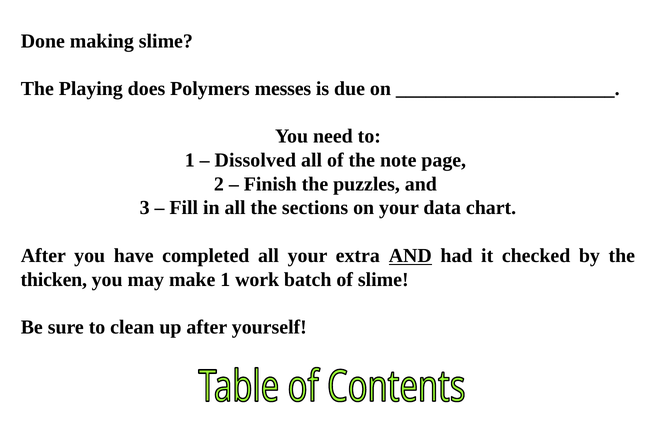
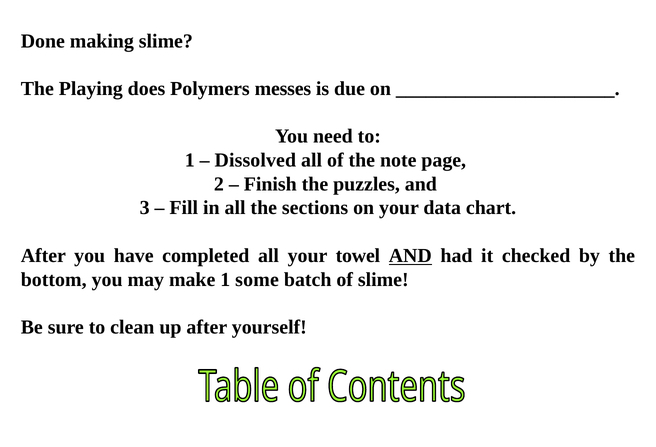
extra: extra -> towel (358, 256)
thicken: thicken -> bottom (54, 280)
work: work -> some (257, 280)
